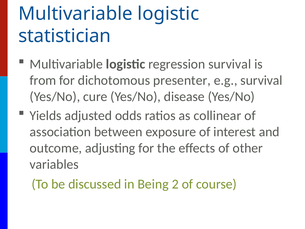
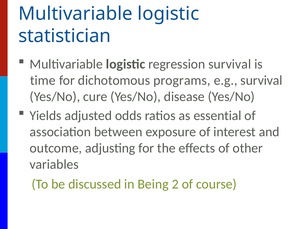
from: from -> time (43, 80)
presenter: presenter -> programs (182, 80)
collinear: collinear -> essential (217, 116)
